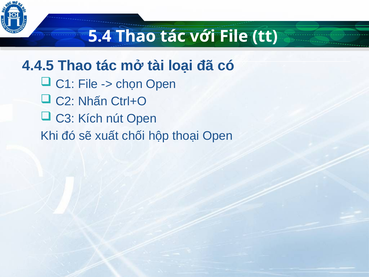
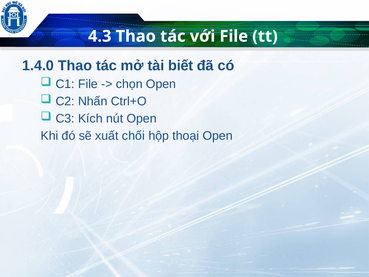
5.4: 5.4 -> 4.3 (100, 36)
4.4.5: 4.4.5 -> 1.4.0 (38, 66)
loại: loại -> biết (181, 66)
